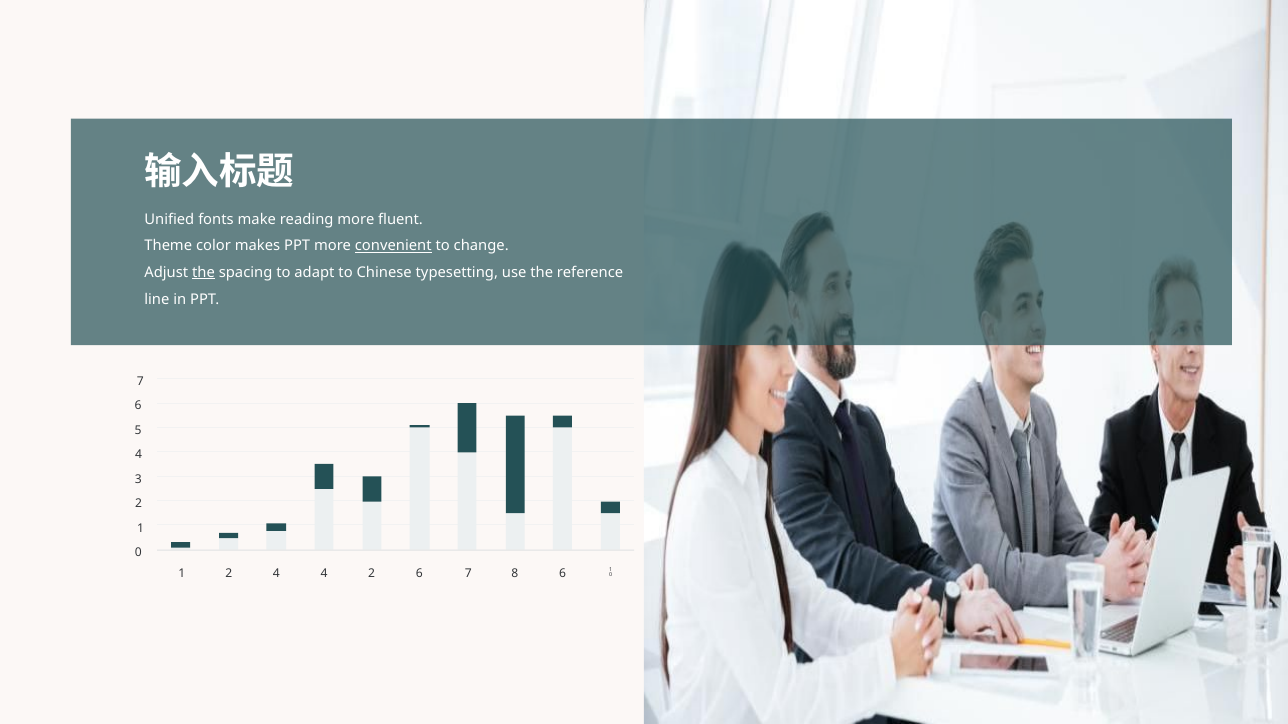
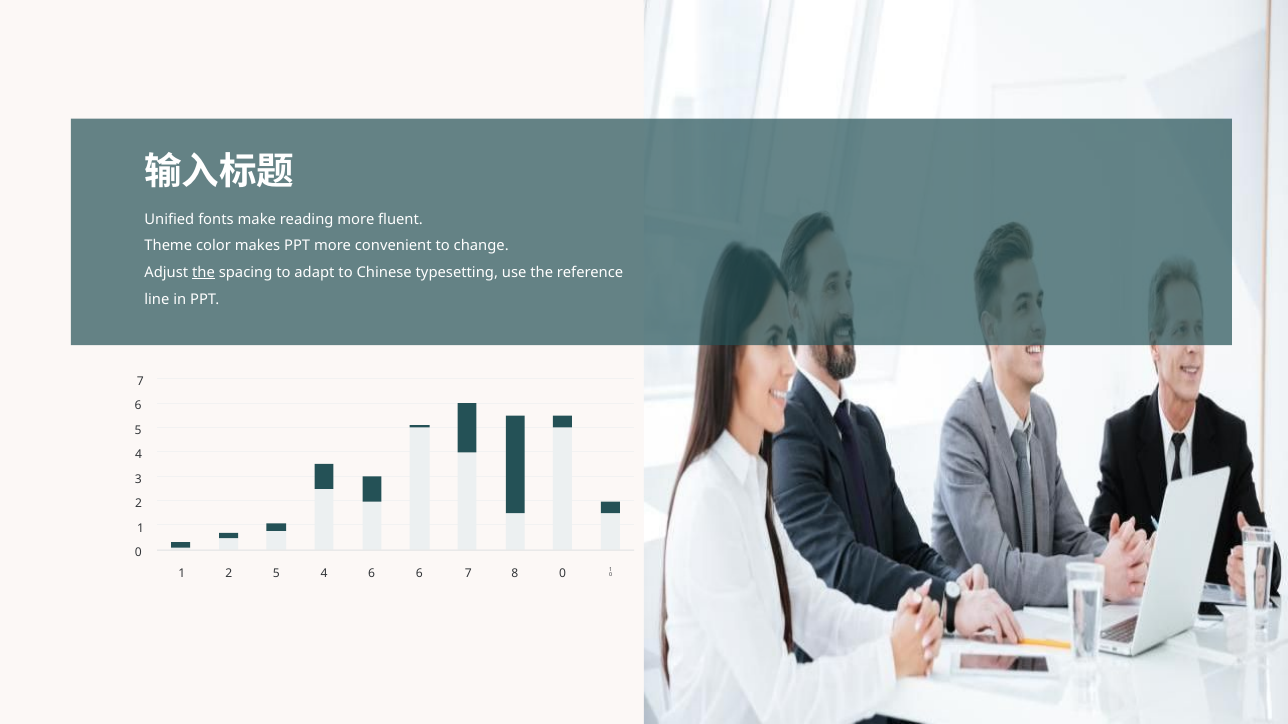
convenient underline: present -> none (393, 246)
2 4: 4 -> 5 (276, 574)
4 2: 2 -> 6 (372, 574)
8 6: 6 -> 0 (562, 574)
